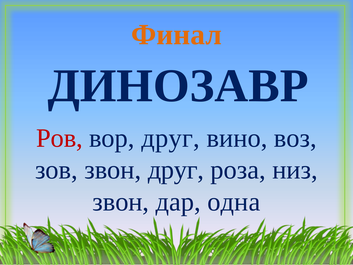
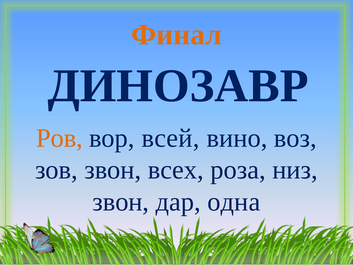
Ров colour: red -> orange (59, 138)
вор друг: друг -> всей (171, 138)
звон друг: друг -> всех (176, 170)
